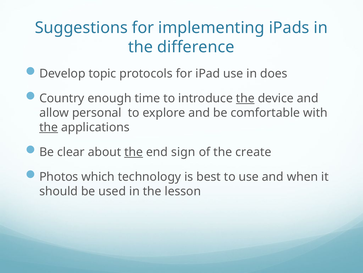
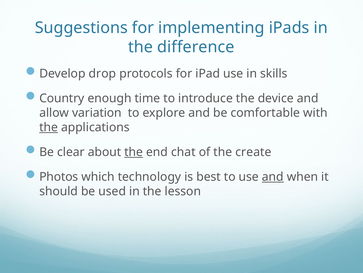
topic: topic -> drop (102, 73)
does: does -> skills (274, 73)
the underline: present -> none (245, 98)
personal: personal -> variation (97, 113)
sign: sign -> chat (183, 152)
and underline: none -> present (273, 176)
